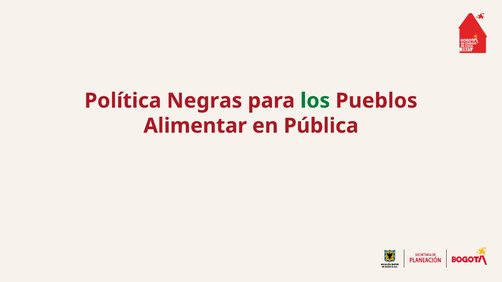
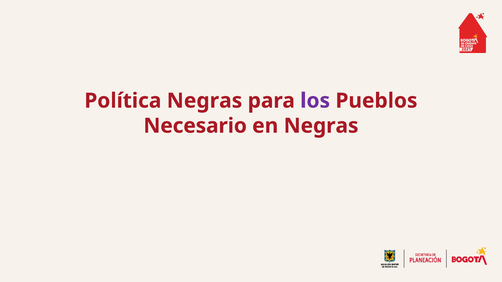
los colour: green -> purple (315, 101)
Alimentar: Alimentar -> Necesario (195, 126)
en Pública: Pública -> Negras (321, 126)
